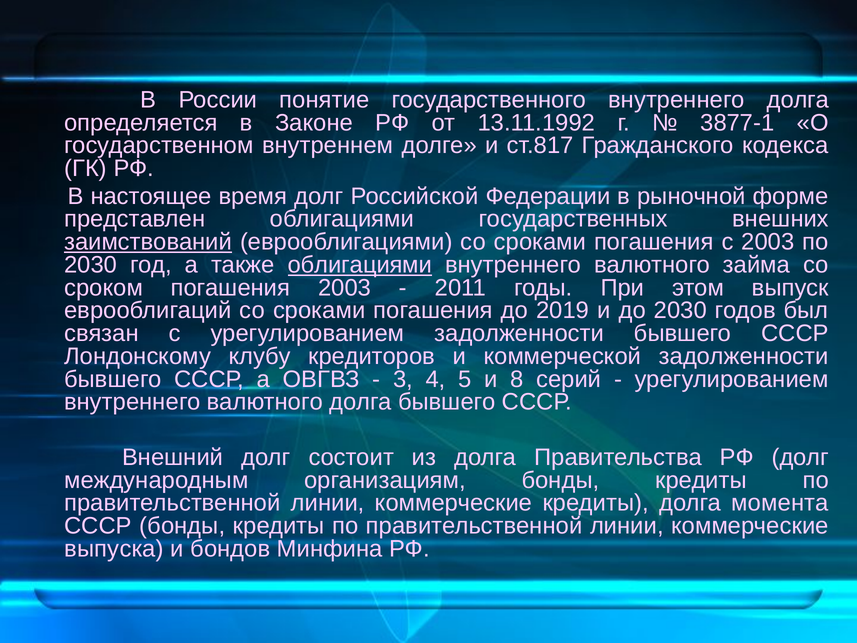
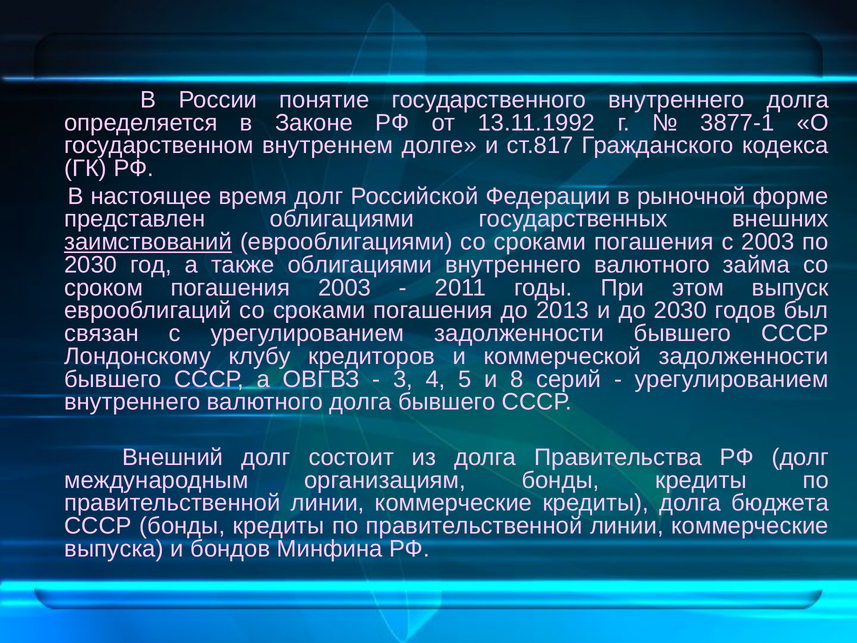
облигациями underline: present -> none (360, 265)
2019: 2019 -> 2013 (563, 310)
момента: момента -> бюджета (780, 503)
